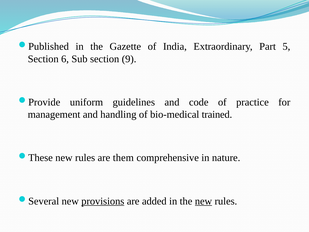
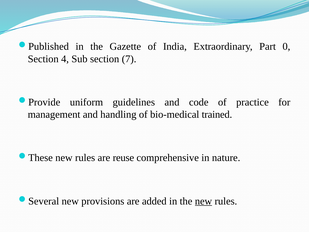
5: 5 -> 0 (286, 46)
6: 6 -> 4 (65, 59)
9: 9 -> 7 (129, 59)
them: them -> reuse (123, 158)
provisions underline: present -> none (103, 201)
